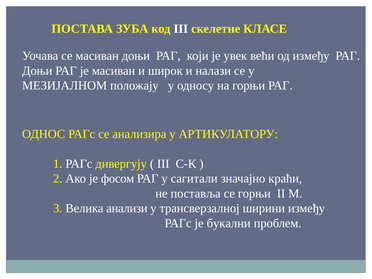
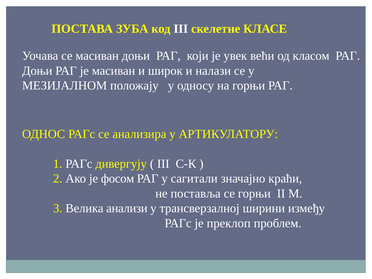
од између: између -> класом (311, 56)
букални: букални -> преклоп (229, 223)
